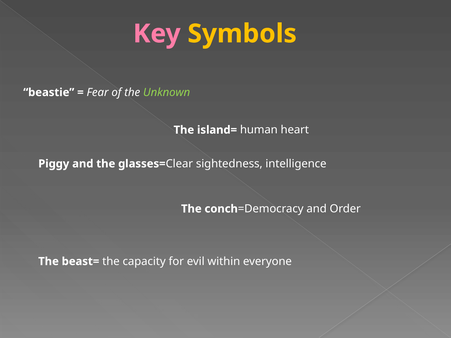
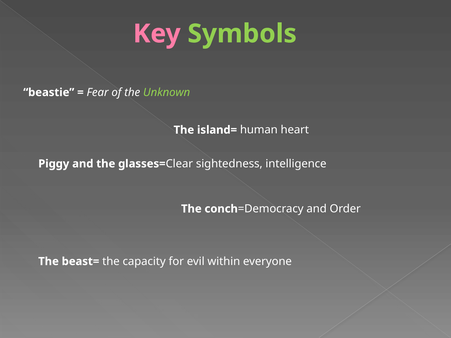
Symbols colour: yellow -> light green (242, 34)
